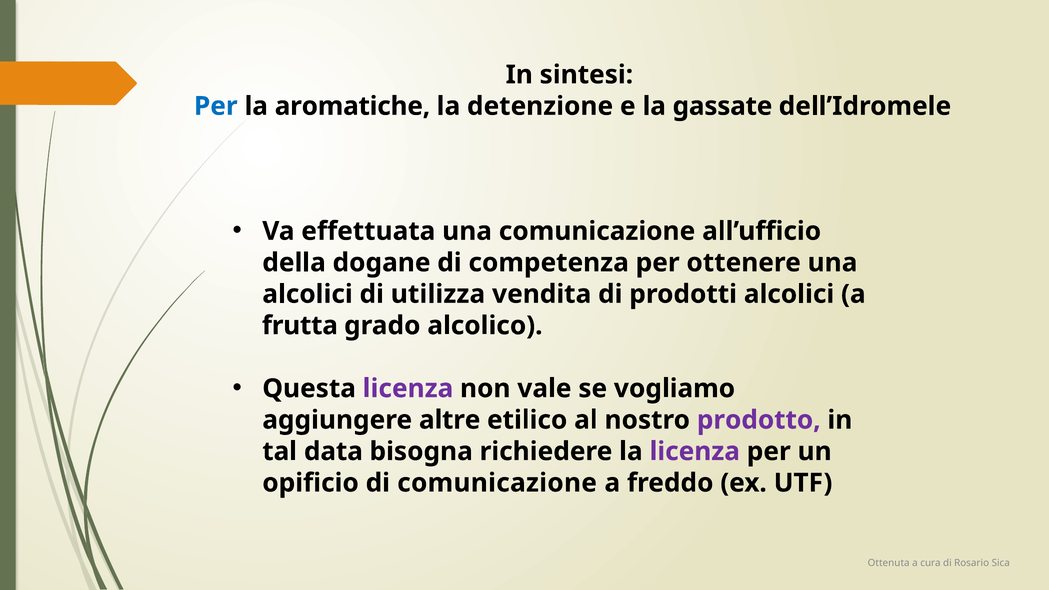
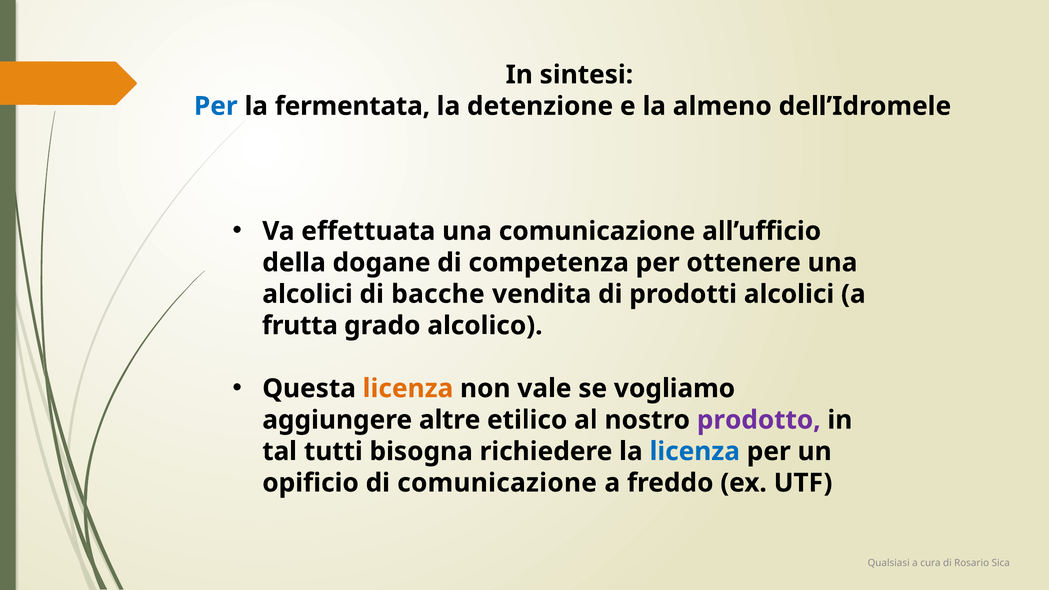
aromatiche: aromatiche -> fermentata (352, 106)
gassate: gassate -> almeno (722, 106)
utilizza: utilizza -> bacche (438, 294)
licenza colour: purple -> orange (408, 389)
data: data -> tutti (333, 451)
licenza colour: purple -> blue (695, 451)
Ottenuta: Ottenuta -> Qualsiasi (889, 563)
